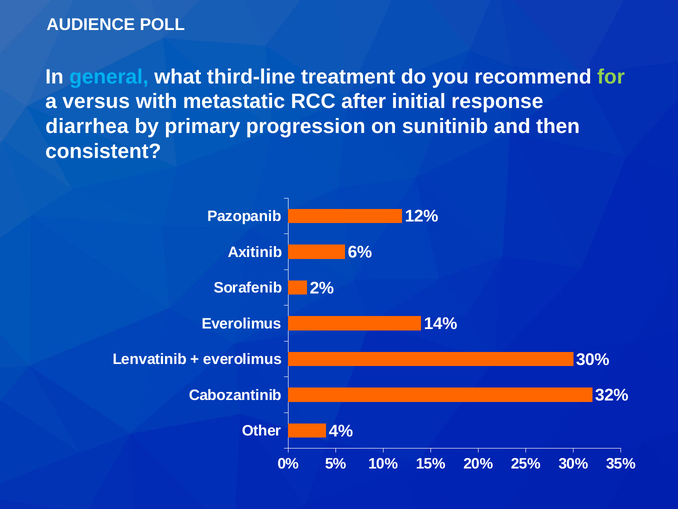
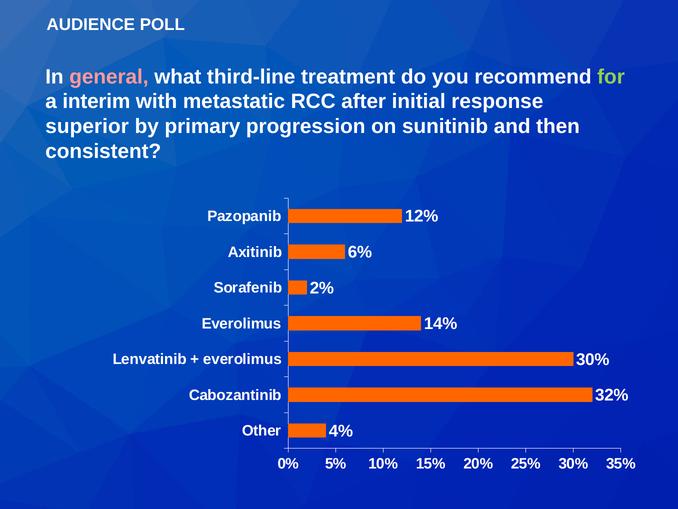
general colour: light blue -> pink (109, 77)
versus: versus -> interim (96, 102)
diarrhea: diarrhea -> superior (87, 126)
